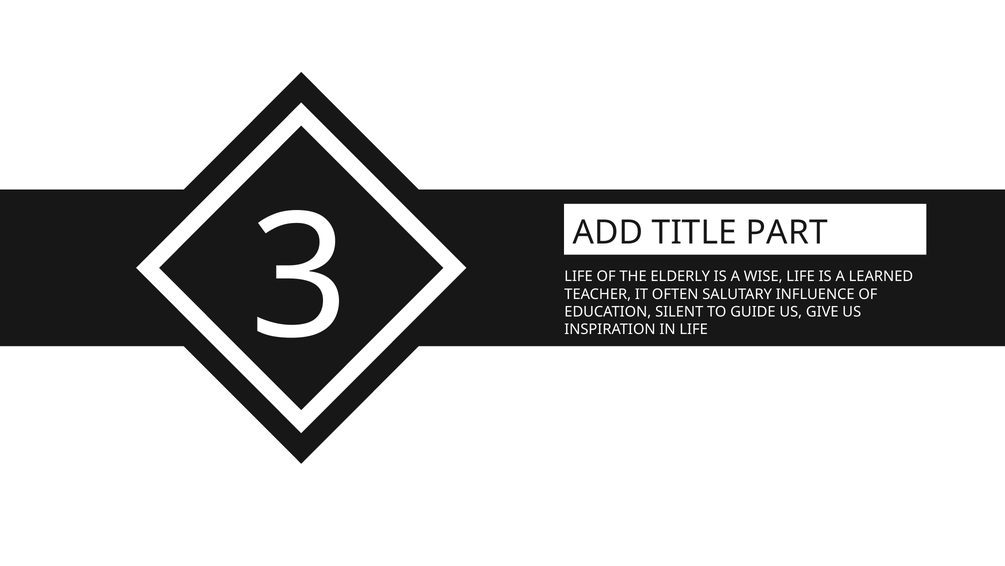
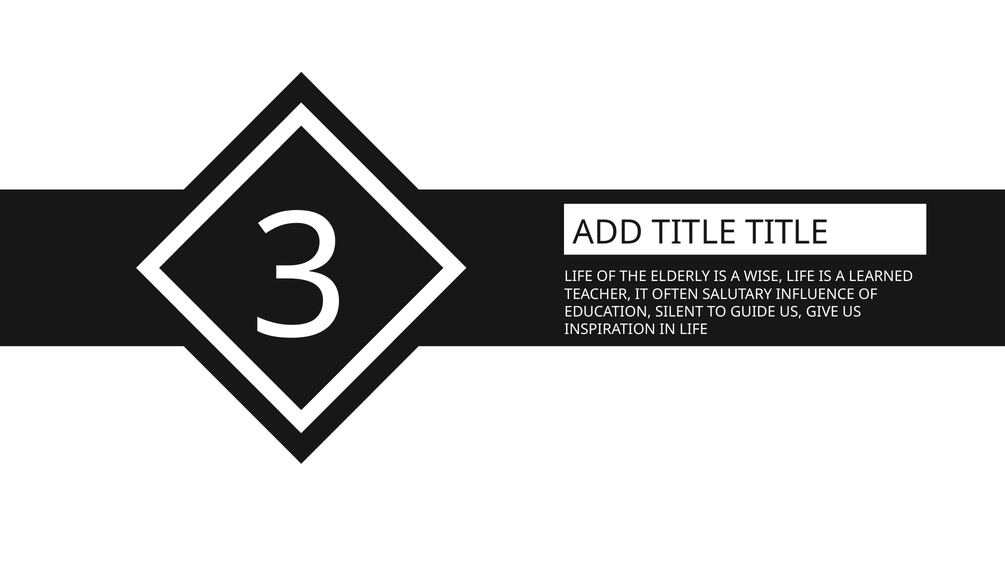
TITLE PART: PART -> TITLE (787, 233)
